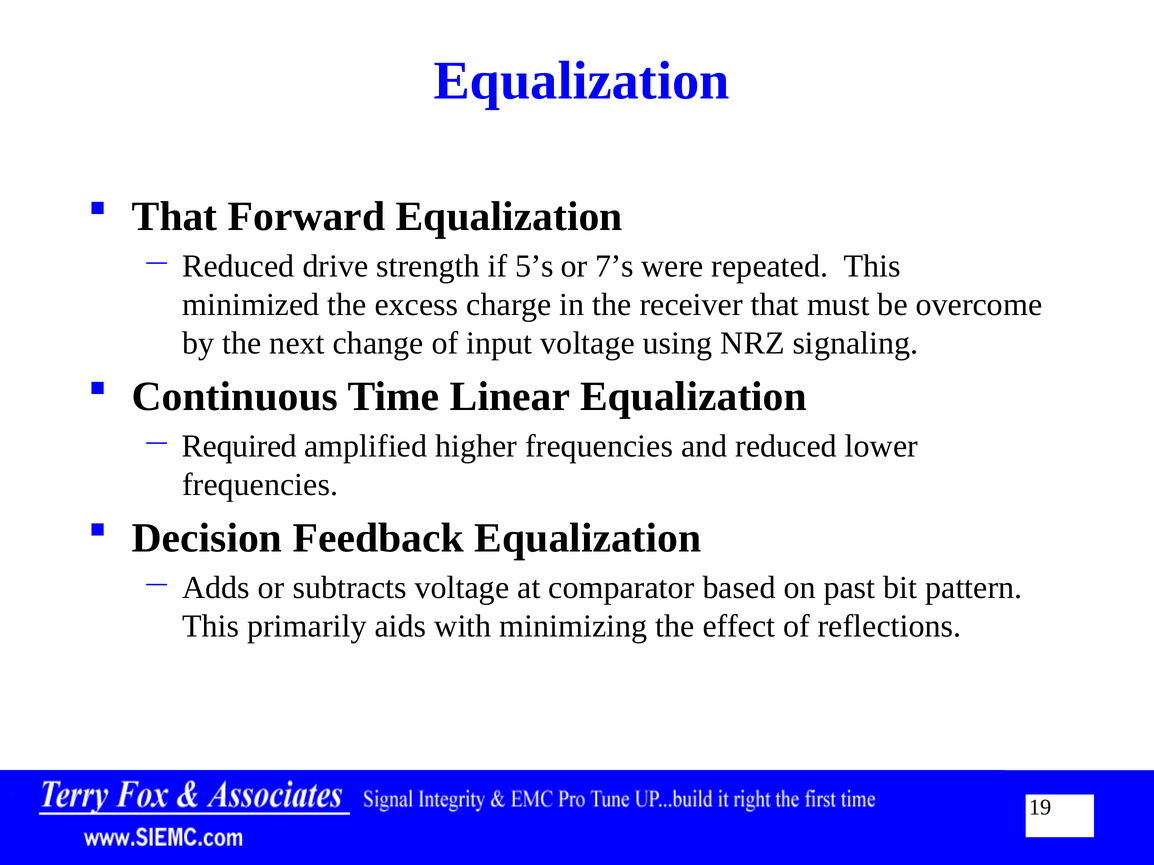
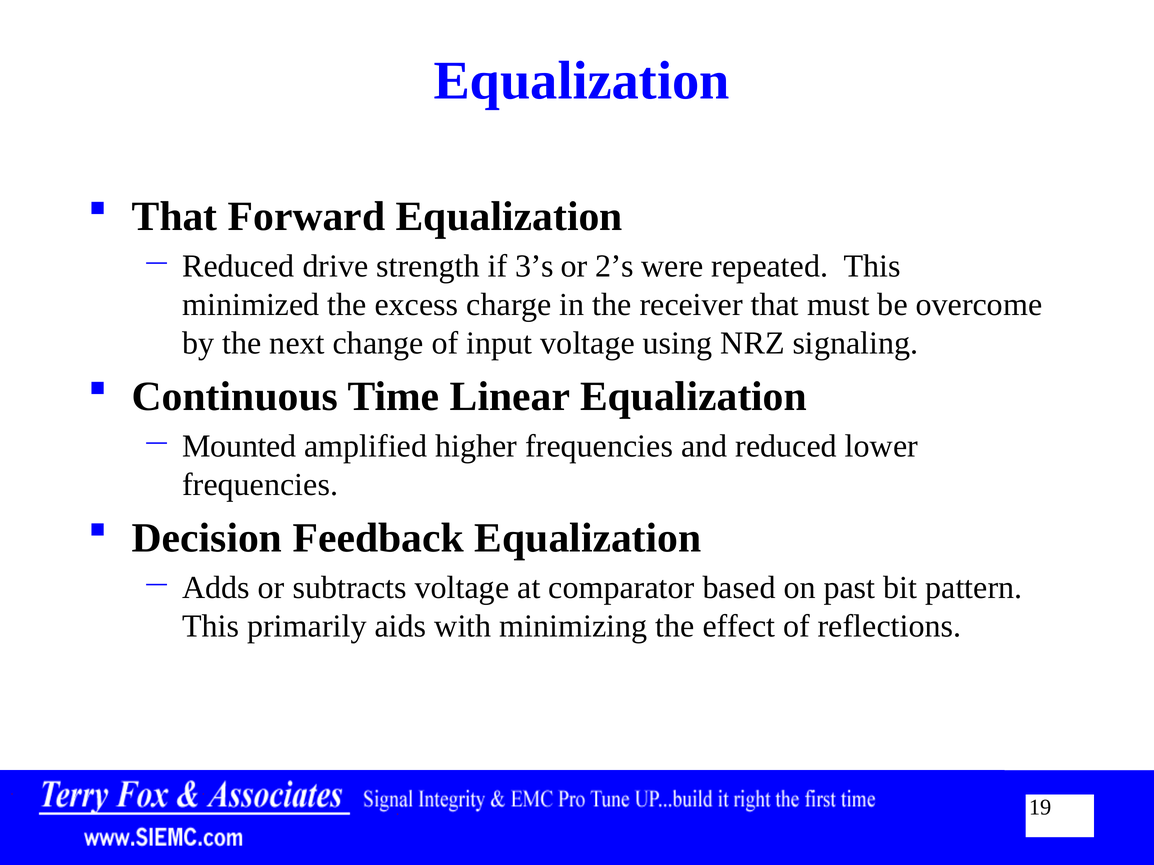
5’s: 5’s -> 3’s (534, 266)
7’s: 7’s -> 2’s (614, 266)
Required: Required -> Mounted (239, 447)
